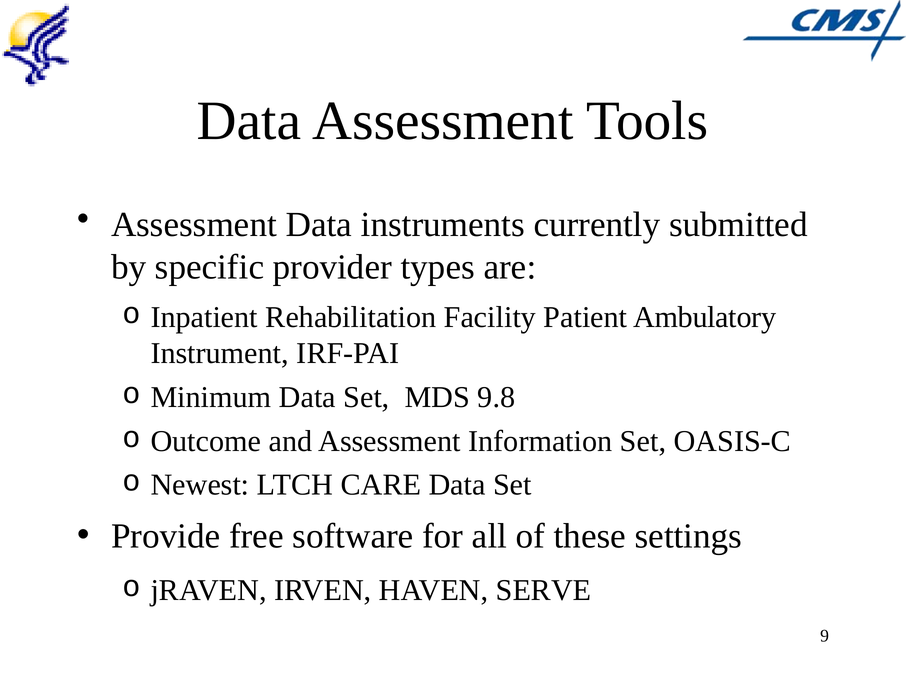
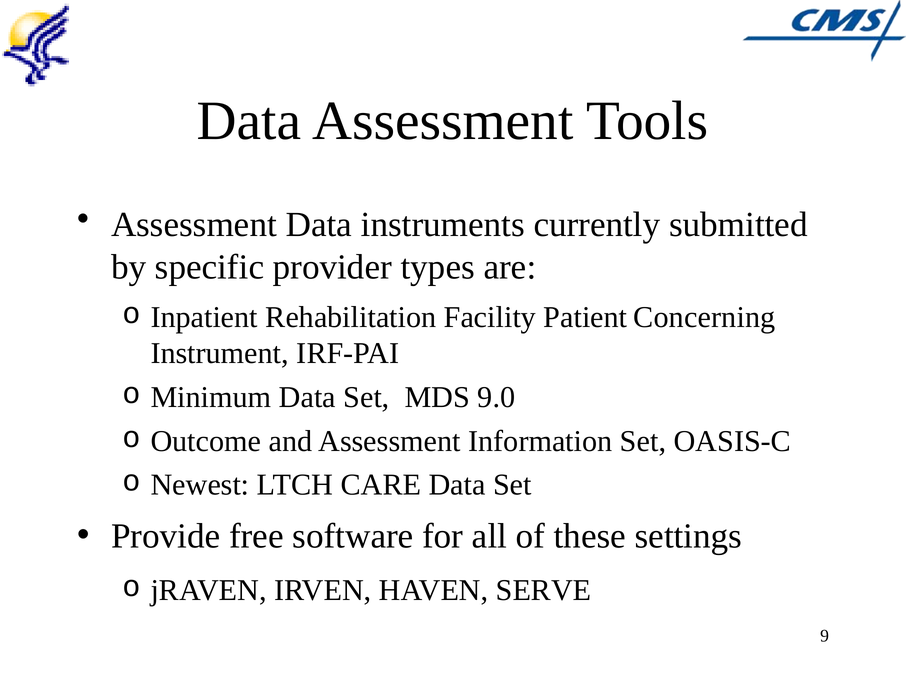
Ambulatory: Ambulatory -> Concerning (704, 317)
9.8: 9.8 -> 9.0 (496, 397)
